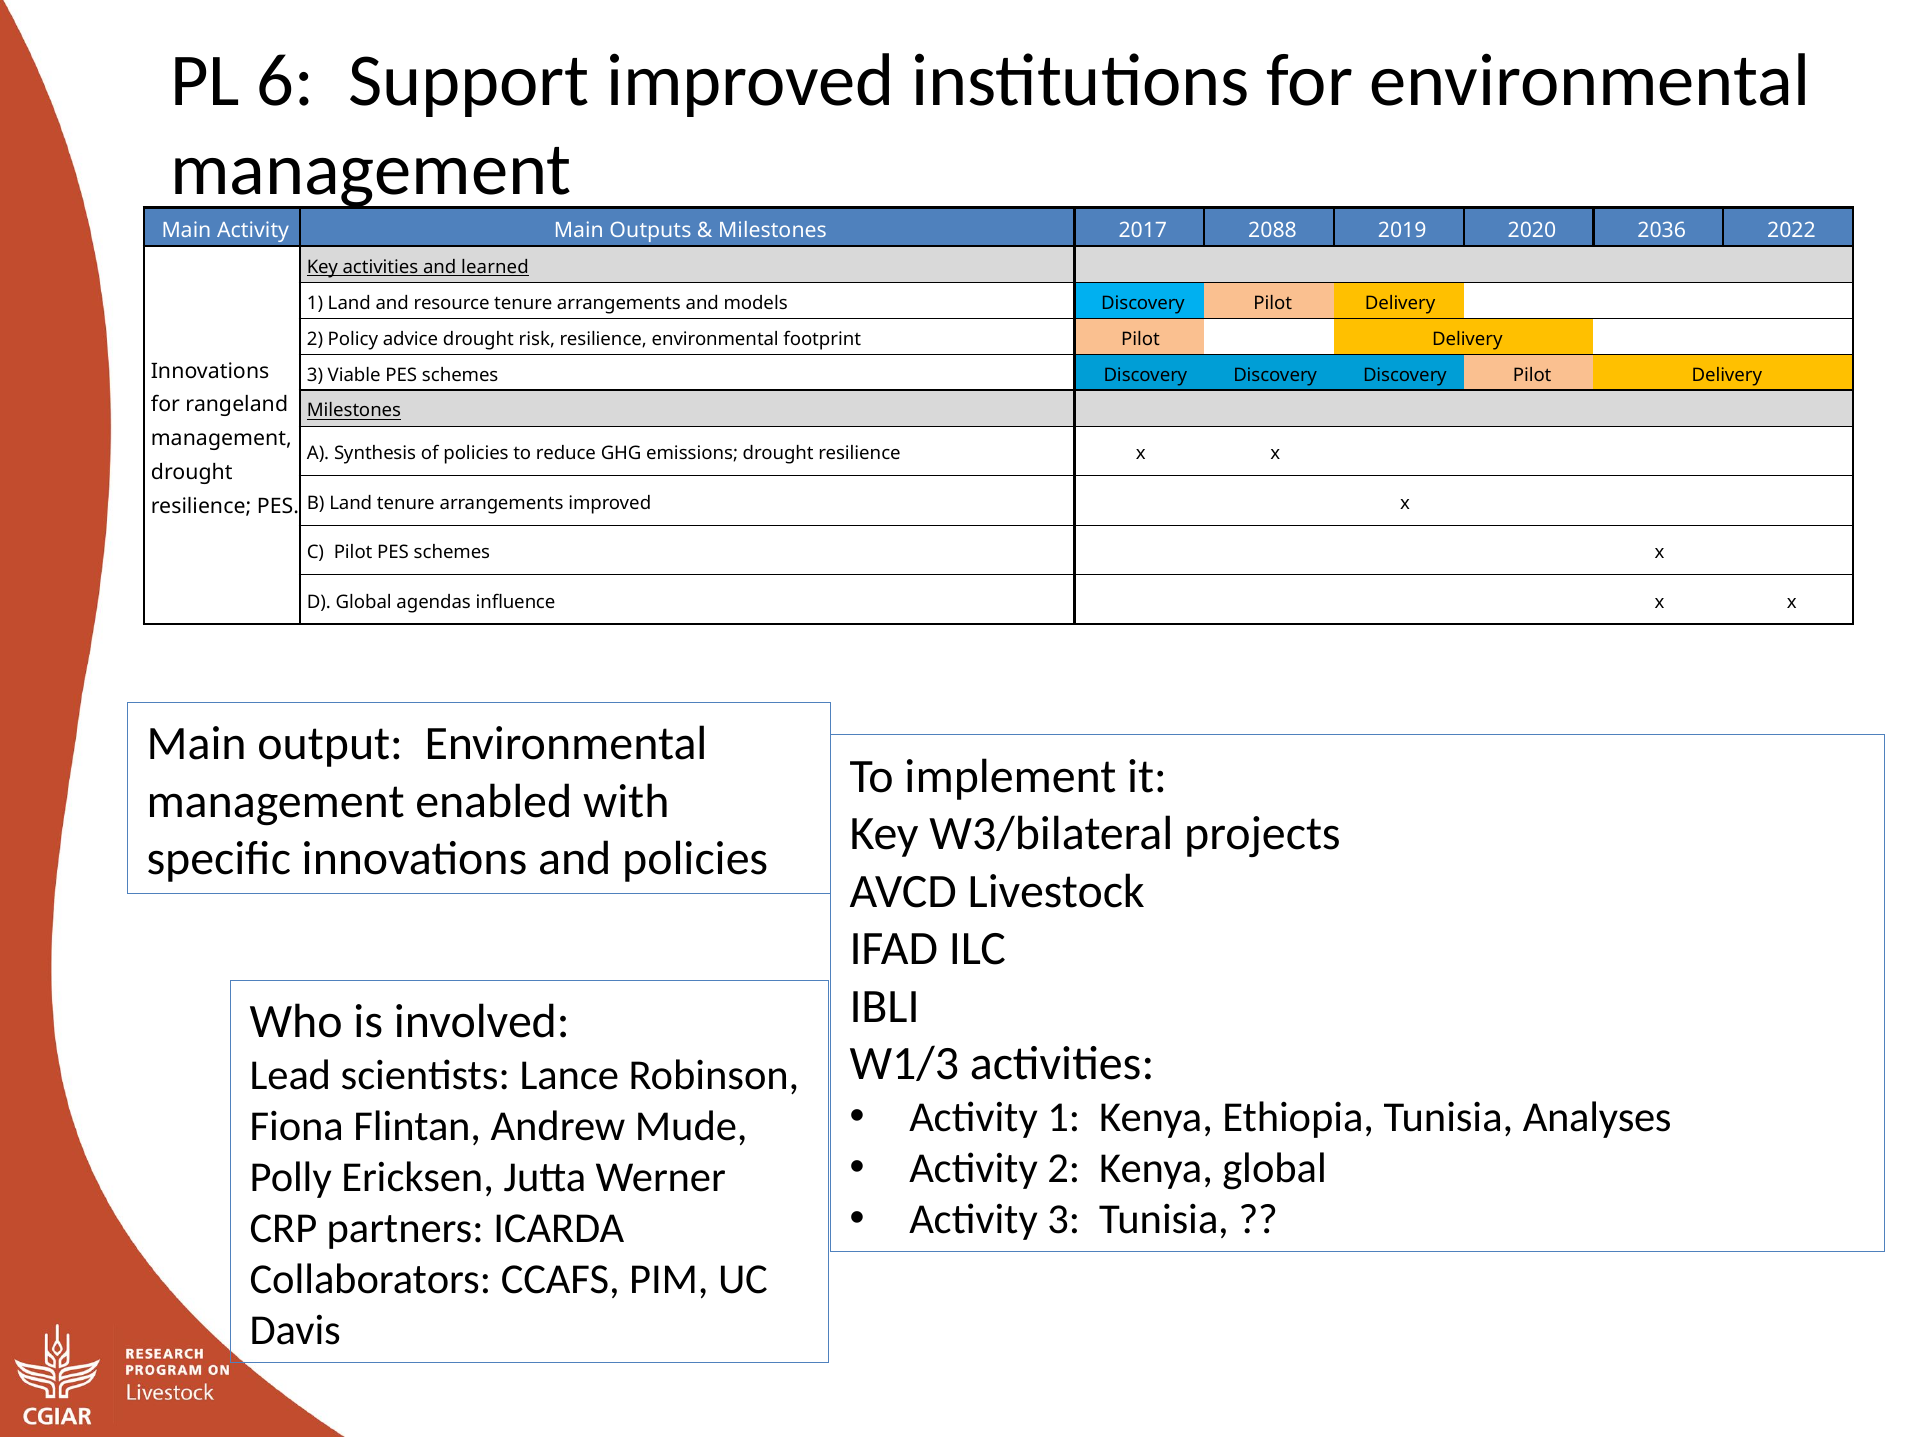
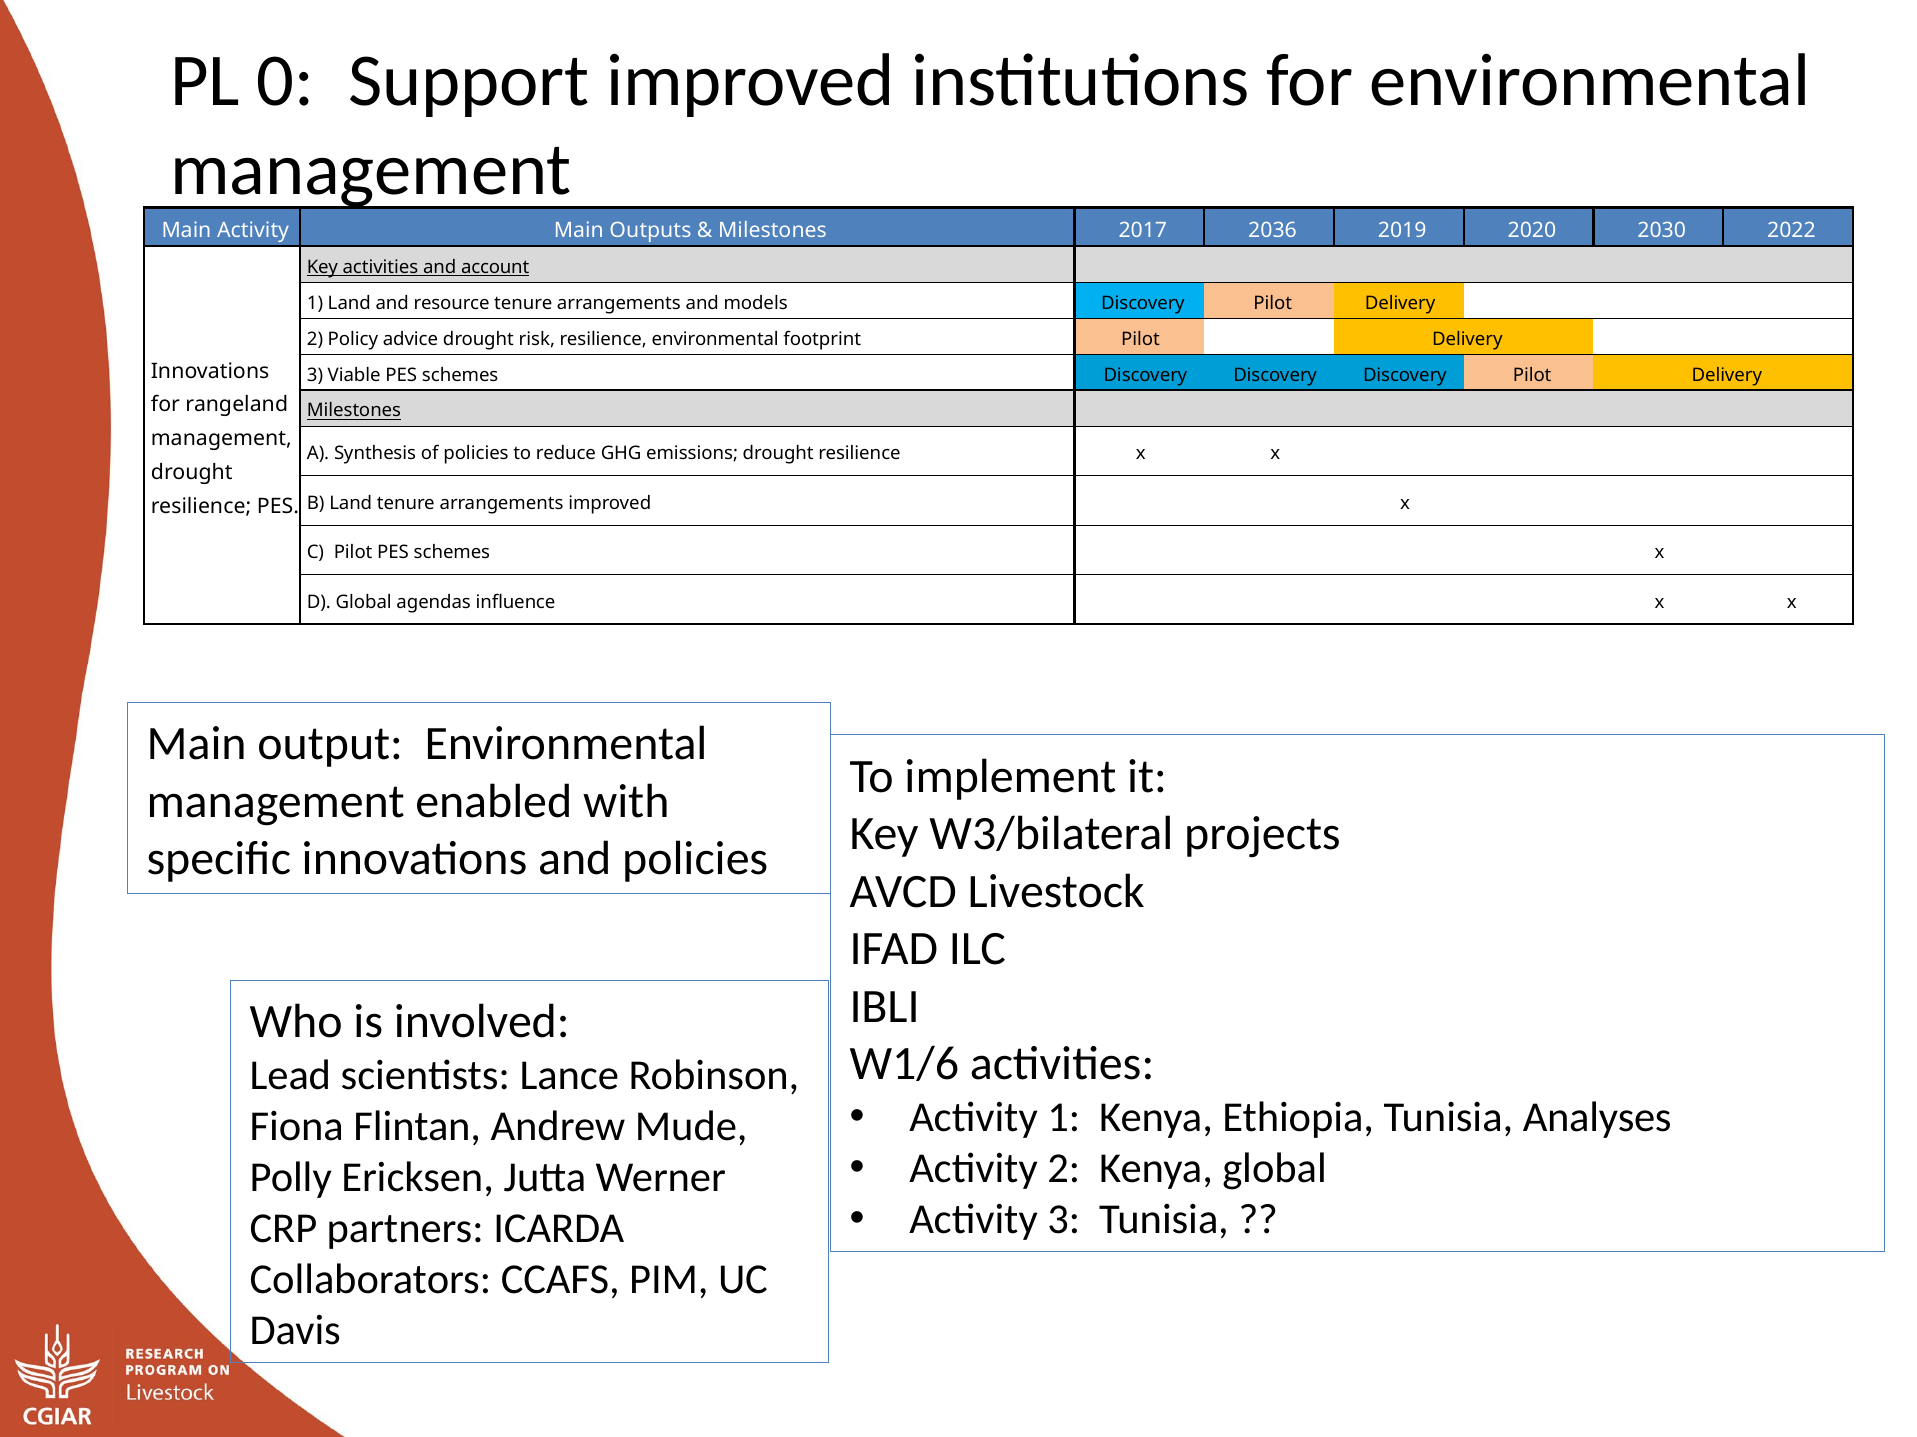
6: 6 -> 0 (285, 81)
2088: 2088 -> 2036 (1273, 230)
2036: 2036 -> 2030 (1662, 230)
learned: learned -> account (495, 267)
W1/3: W1/3 -> W1/6 (904, 1064)
